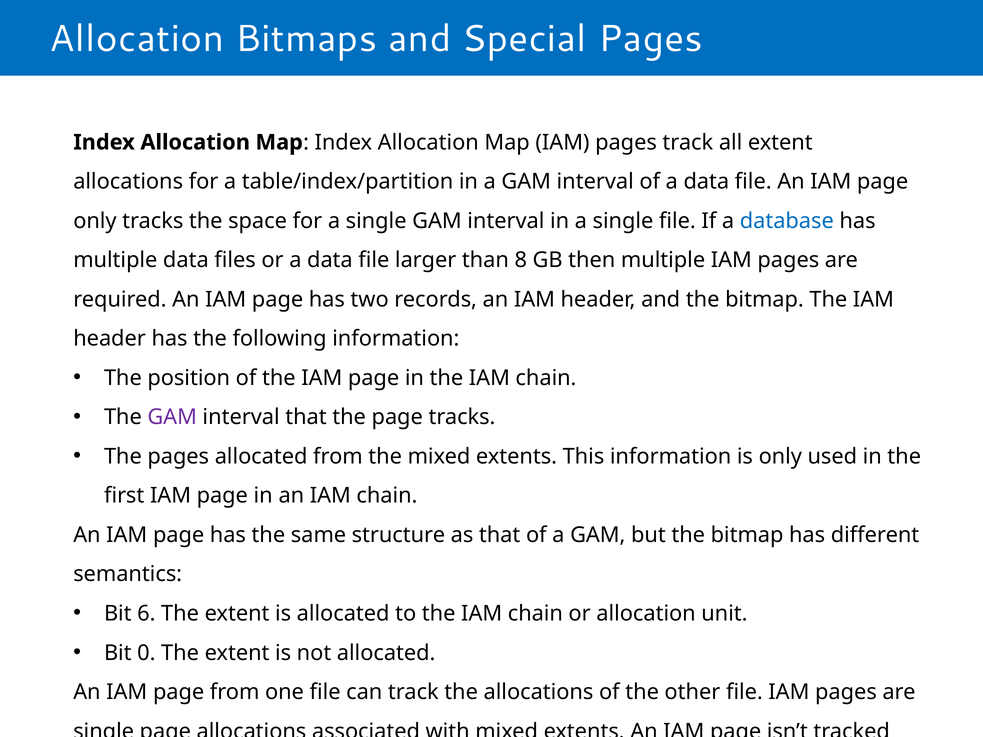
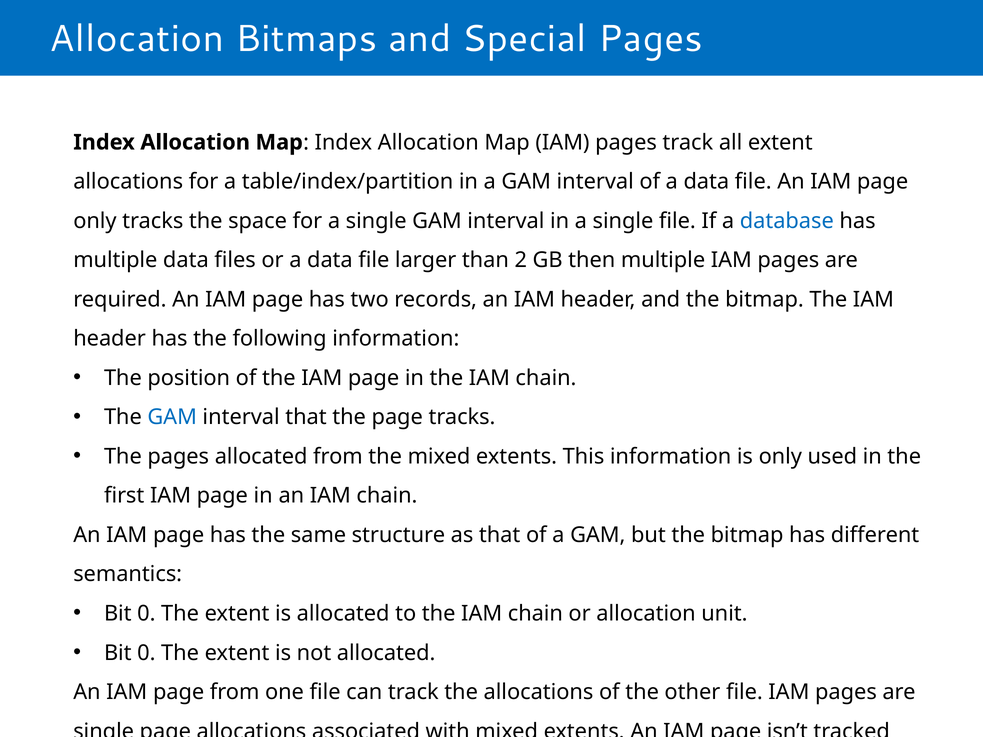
8: 8 -> 2 (521, 260)
GAM colour: purple -> blue (172, 417)
6: 6 -> 0 (146, 614)
